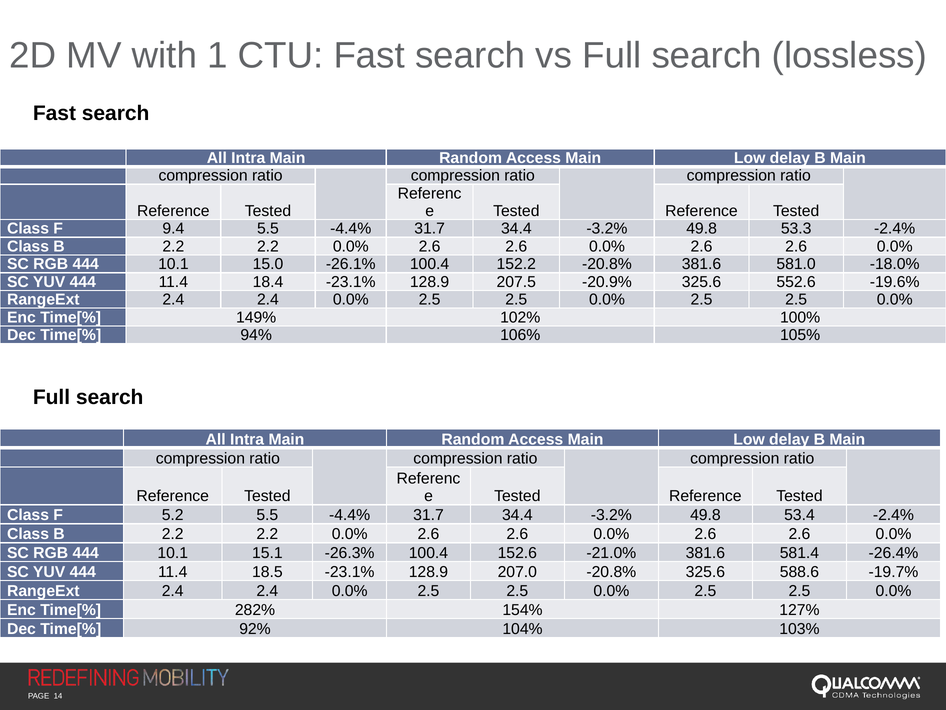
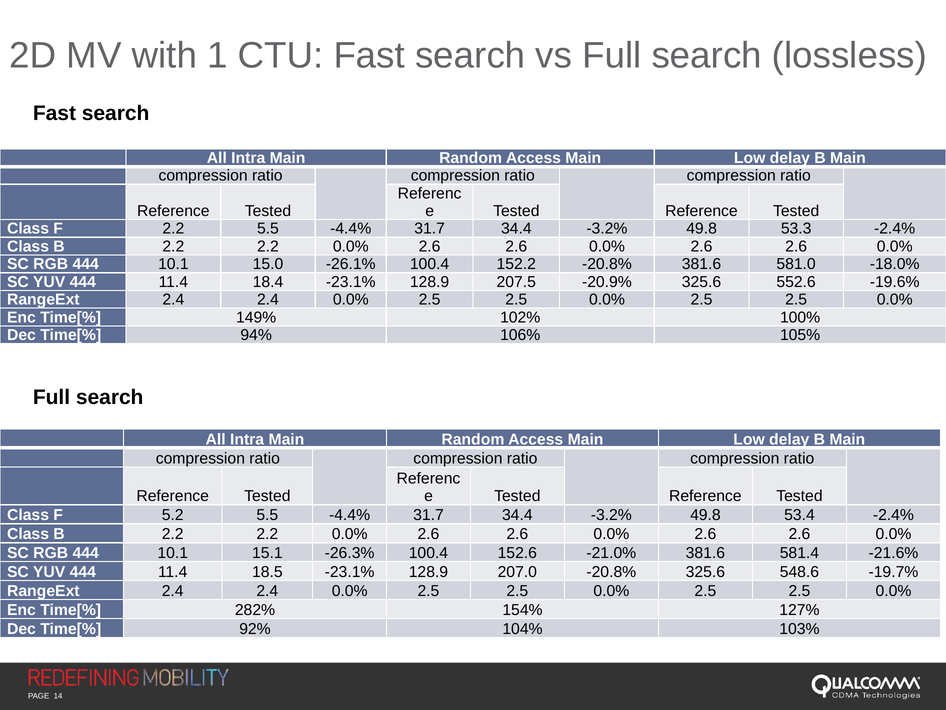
F 9.4: 9.4 -> 2.2 (173, 229)
-26.4%: -26.4% -> -21.6% (893, 553)
588.6: 588.6 -> 548.6 (799, 572)
